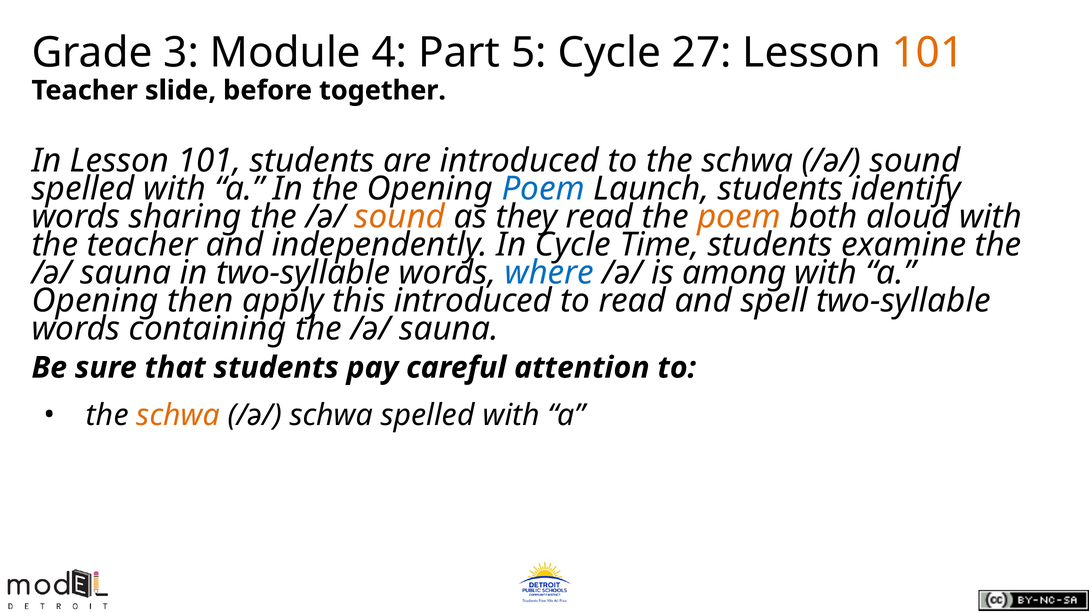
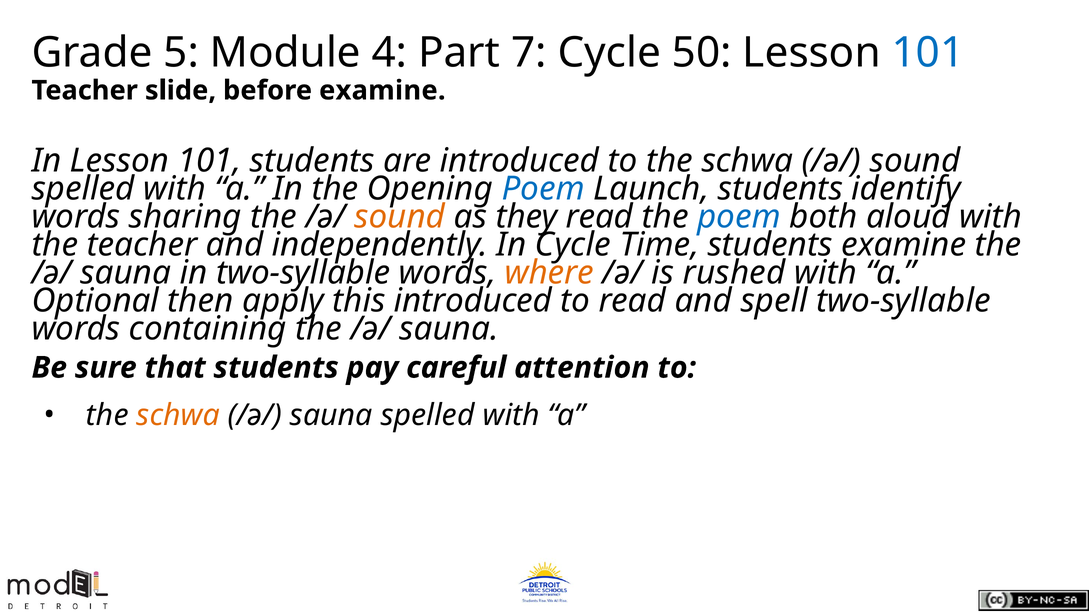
3: 3 -> 5 (181, 53)
5: 5 -> 7 (529, 53)
27: 27 -> 50 (702, 53)
101 colour: orange -> blue (928, 53)
before together: together -> examine (382, 90)
poem colour: orange -> blue (739, 217)
where colour: blue -> orange (549, 272)
among: among -> rushed (734, 272)
Opening: Opening -> Optional (95, 300)
schwa: schwa -> sauna (331, 415)
